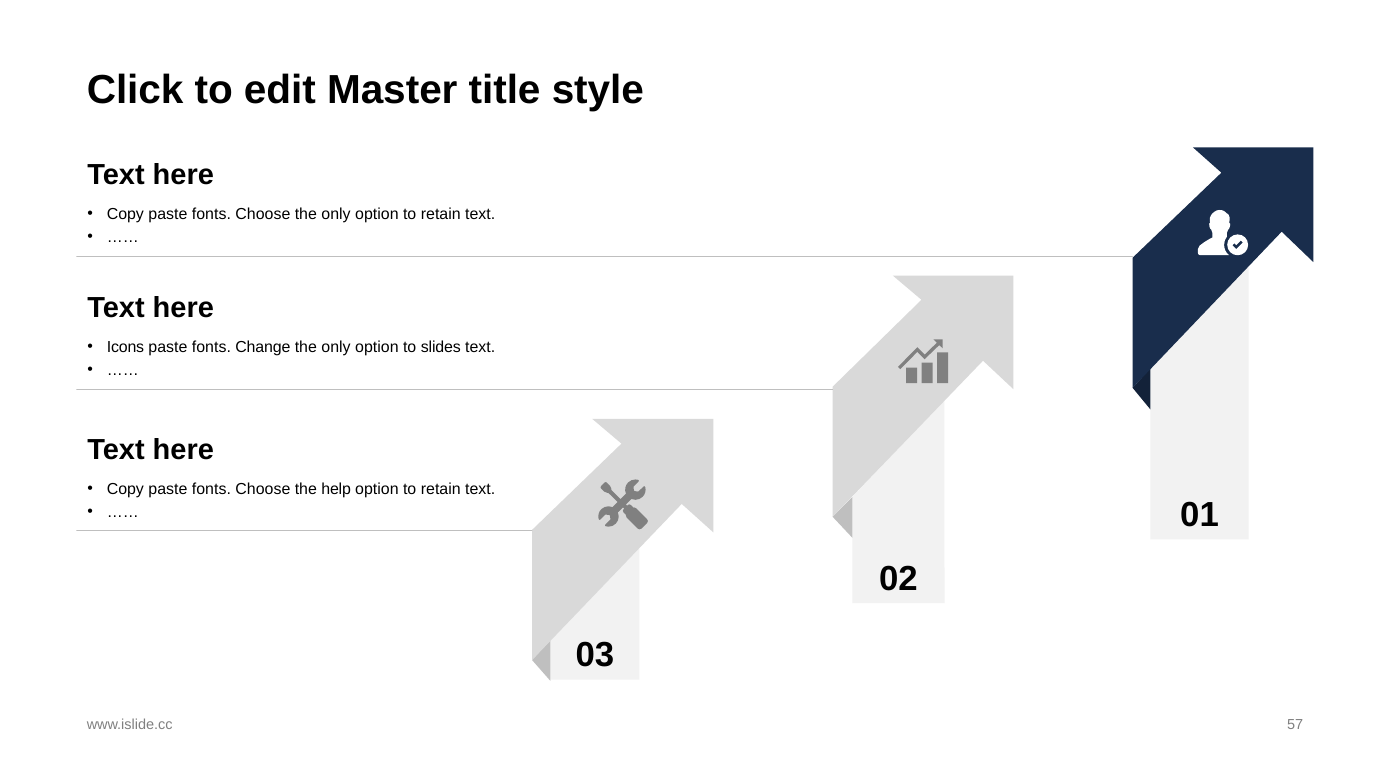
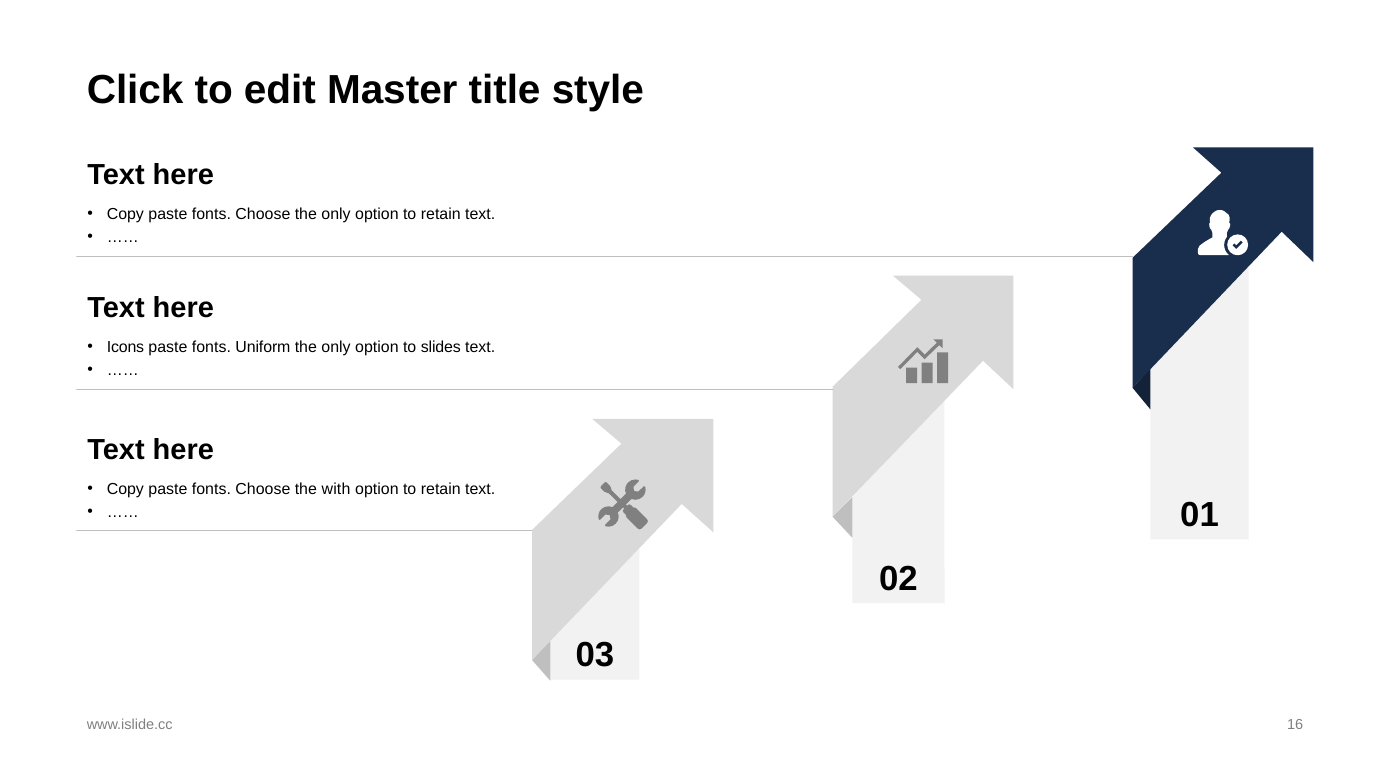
Change: Change -> Uniform (263, 348)
help: help -> with (336, 489)
57: 57 -> 16 (1295, 724)
